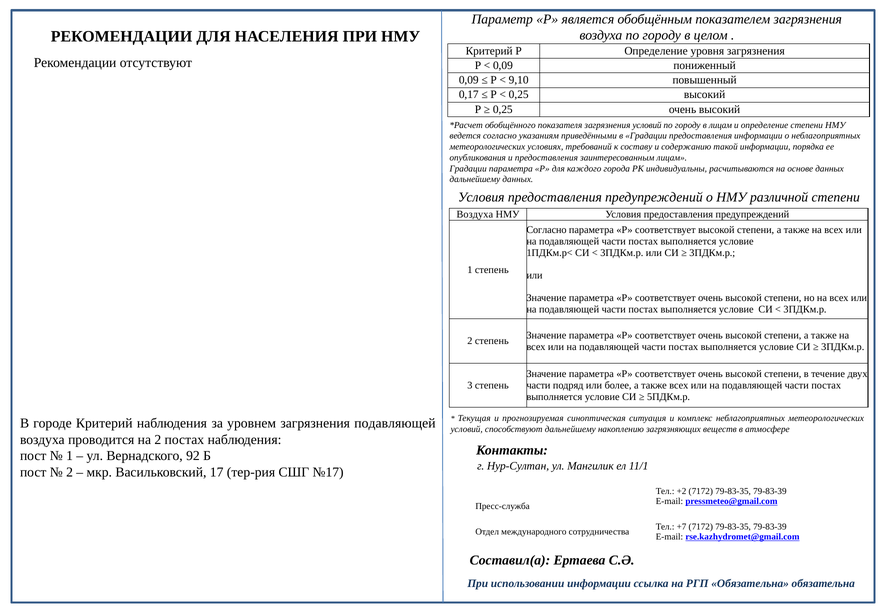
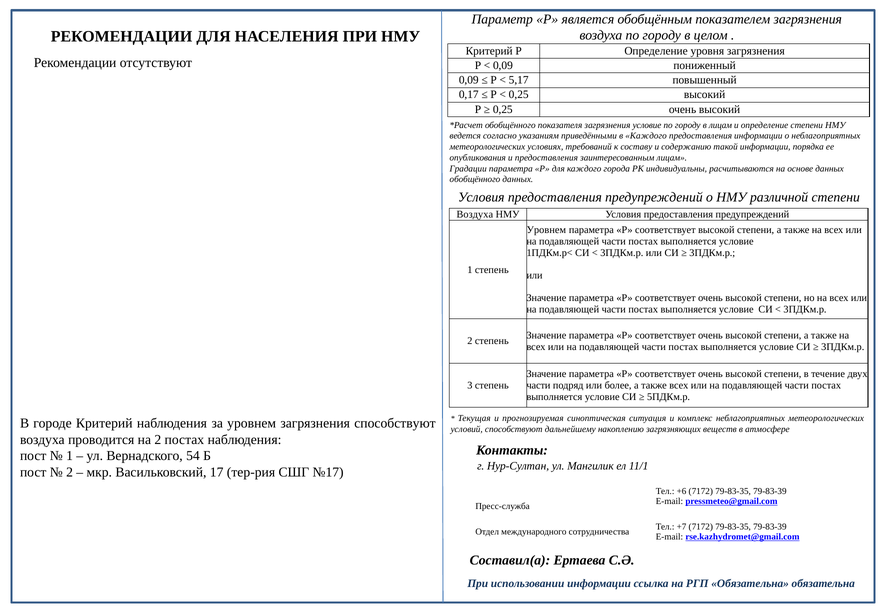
9,10: 9,10 -> 5,17 (519, 80)
загрязнения условий: условий -> условие (647, 125)
в Градации: Градации -> Каждого (646, 136)
дальнейшему: дальнейшему -> обобщённого (475, 180)
Согласно: Согласно -> Уровнем (546, 230)
загрязнения подавляющей: подавляющей -> способствуют (395, 423)
92: 92 -> 54 (193, 456)
+2: +2 -> +6 (681, 492)
